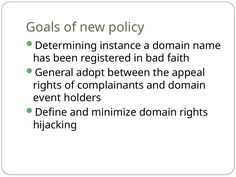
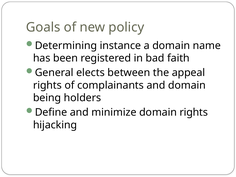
adopt: adopt -> elects (90, 73)
event: event -> being (47, 98)
